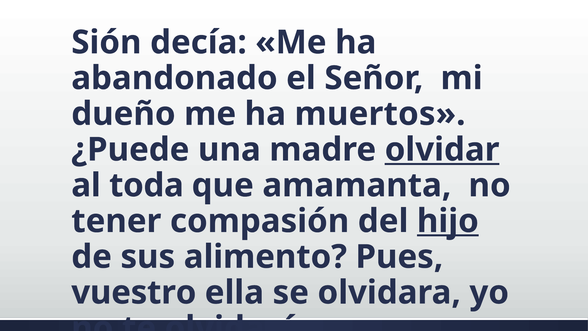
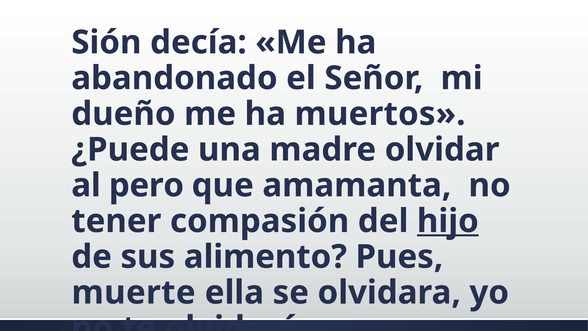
olvidar underline: present -> none (442, 150)
toda: toda -> pero (146, 185)
vuestro: vuestro -> muerte (134, 292)
